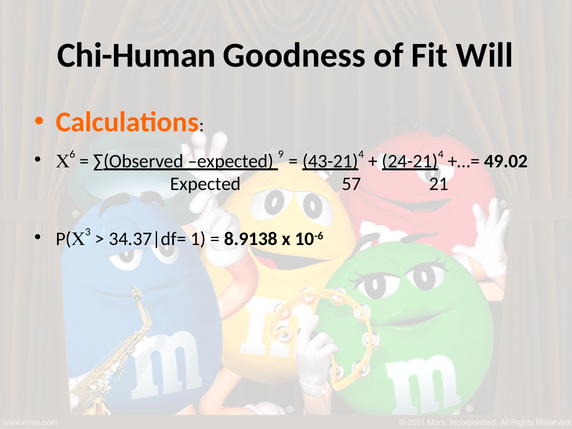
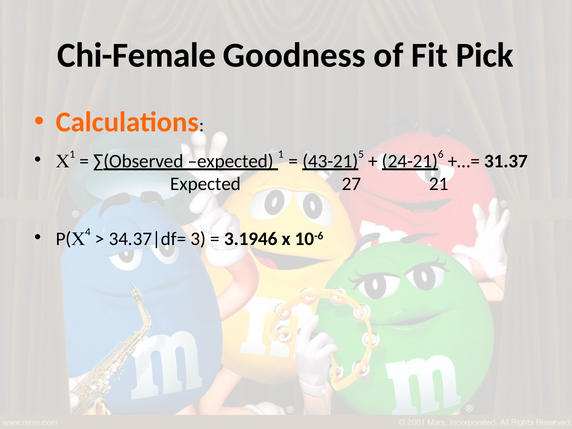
Chi-Human: Chi-Human -> Chi-Female (137, 55)
Will: Will -> Pick (485, 55)
6: 6 -> 1 (72, 154)
expected 9: 9 -> 1 (281, 154)
4: 4 -> 5 (361, 154)
4: 4 -> 6 (441, 154)
49.02: 49.02 -> 31.37 (506, 161)
57: 57 -> 27 (351, 184)
3: 3 -> 4 (88, 232)
1: 1 -> 3 (198, 239)
8.9138: 8.9138 -> 3.1946 (251, 239)
